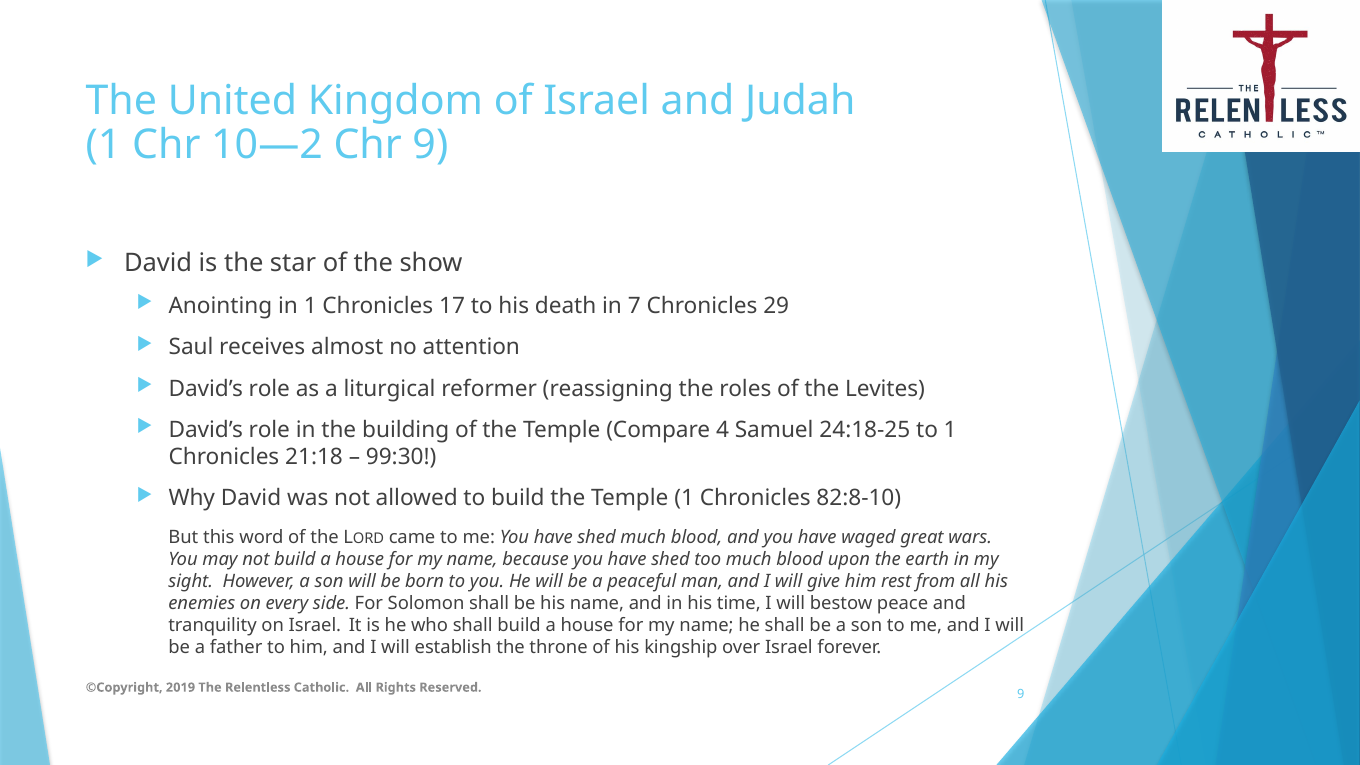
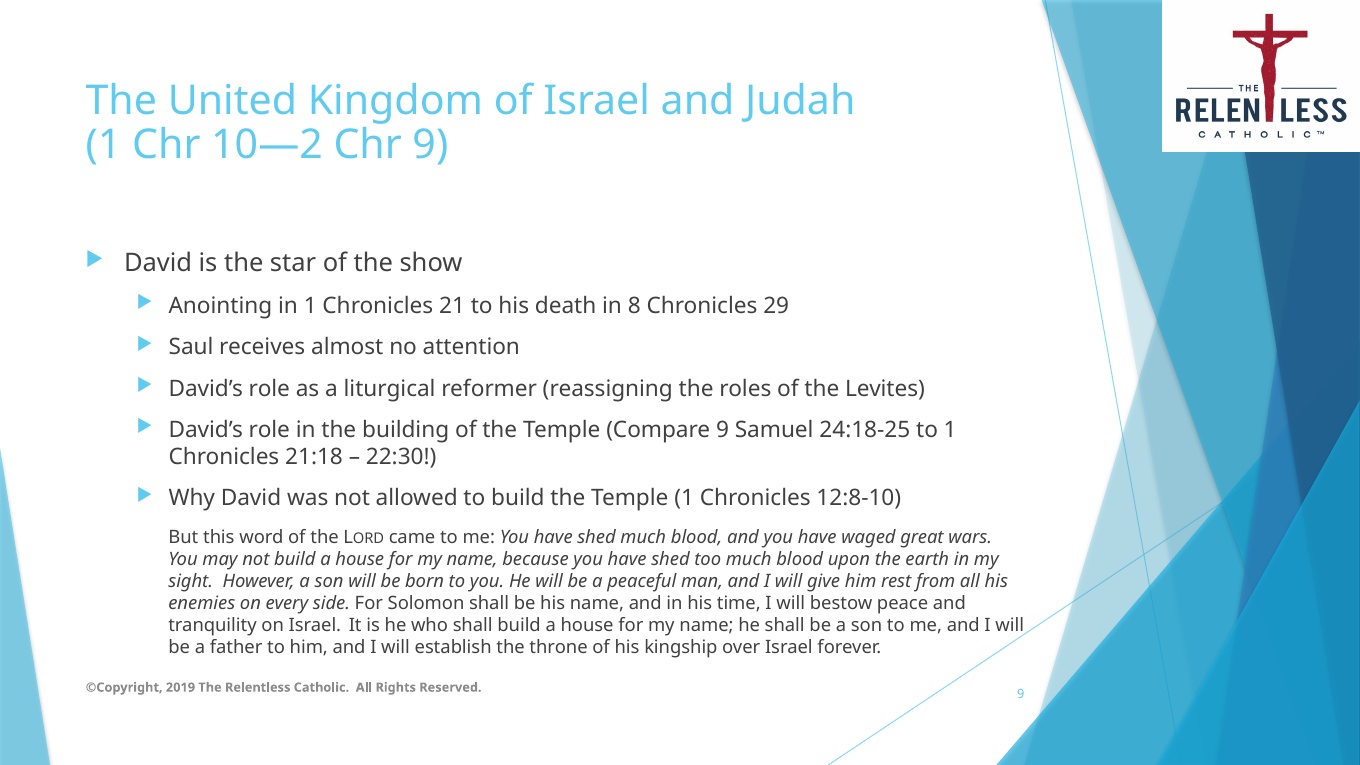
17: 17 -> 21 (452, 306)
7: 7 -> 8 (634, 306)
Compare 4: 4 -> 9 (723, 430)
99:30: 99:30 -> 22:30 (401, 457)
82:8-10: 82:8-10 -> 12:8-10 (859, 498)
